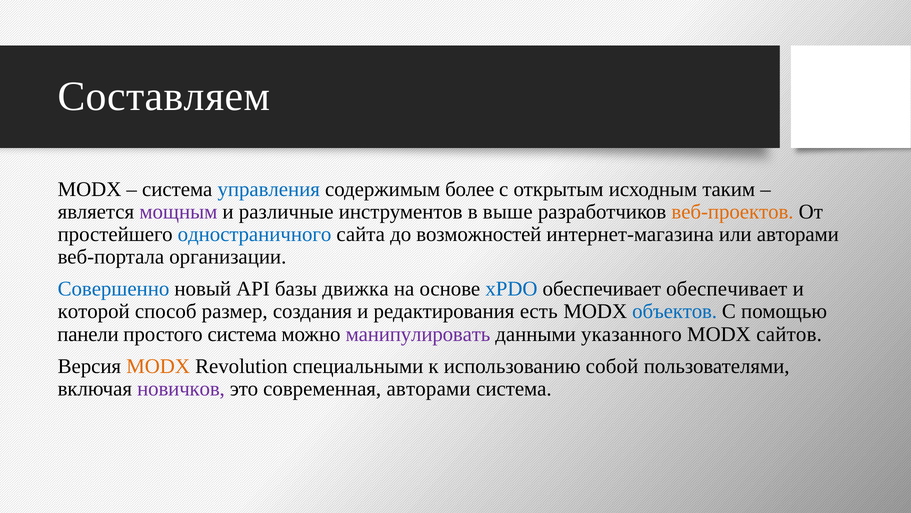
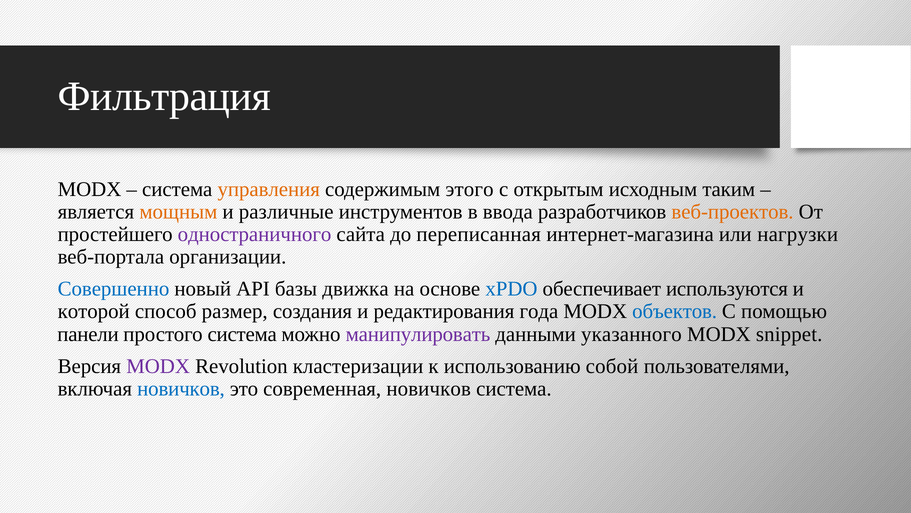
Составляем: Составляем -> Фильтрация (164, 96)
управления colour: blue -> orange (269, 189)
более: более -> этого (470, 189)
мощным colour: purple -> orange (178, 212)
выше: выше -> ввода (508, 212)
одностраничного colour: blue -> purple (255, 234)
возможностей: возможностей -> переписанная (479, 234)
или авторами: авторами -> нагрузки (798, 234)
обеспечивает обеспечивает: обеспечивает -> используются (727, 289)
есть: есть -> года (539, 311)
сайтов: сайтов -> snippet (789, 334)
MODX colour: orange -> purple (158, 366)
специальными: специальными -> кластеризации (358, 366)
новичков colour: purple -> blue (181, 388)
современная авторами: авторами -> новичков (429, 388)
